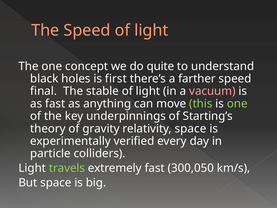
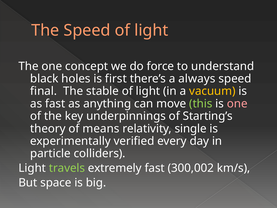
quite: quite -> force (160, 66)
farther: farther -> always (197, 79)
vacuum colour: pink -> yellow (212, 91)
one colour: light green -> pink (237, 104)
gravity: gravity -> means (101, 128)
relativity space: space -> single (191, 128)
300,050: 300,050 -> 300,002 (191, 168)
